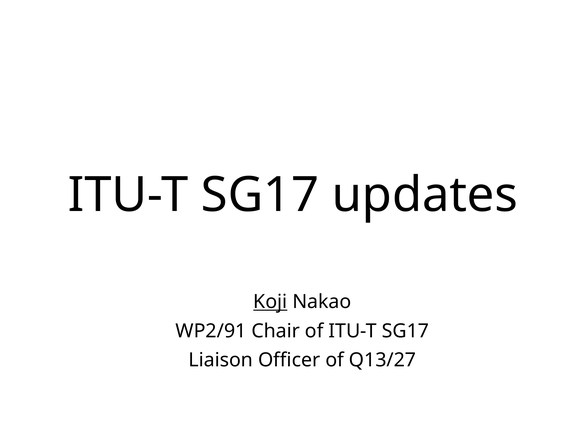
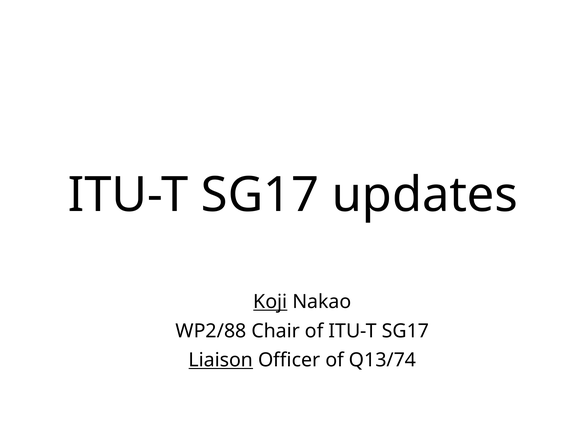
WP2/91: WP2/91 -> WP2/88 (211, 331)
Liaison underline: none -> present (221, 361)
Q13/27: Q13/27 -> Q13/74 (383, 361)
